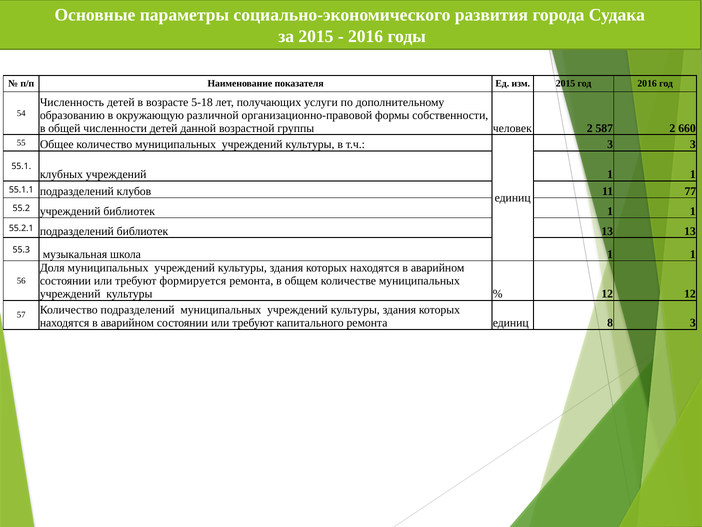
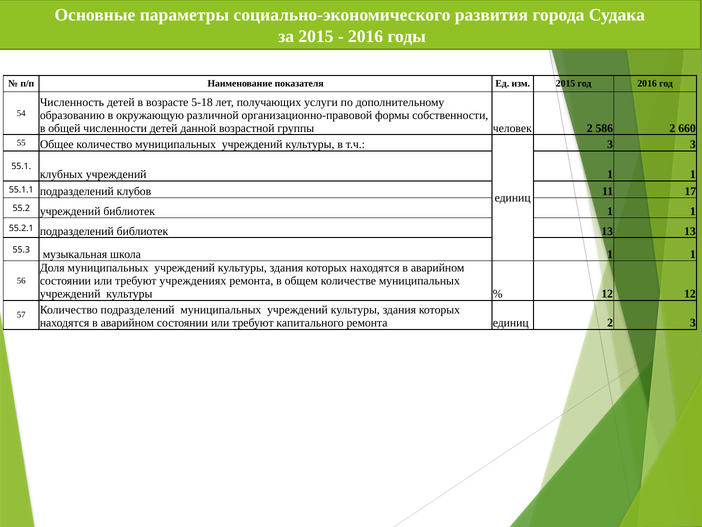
587: 587 -> 586 (604, 128)
77: 77 -> 17 (690, 191)
формируется: формируется -> учреждениях (193, 281)
единиц 8: 8 -> 2 (610, 323)
